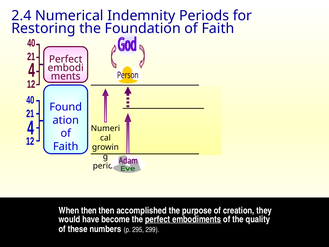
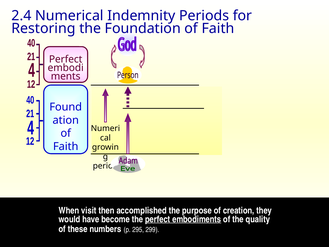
When then: then -> visit (89, 210)
